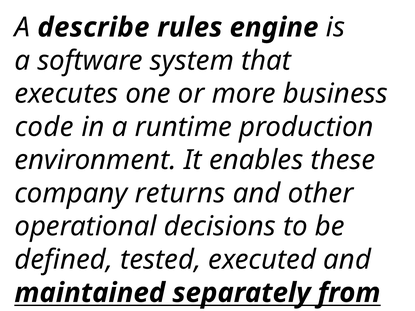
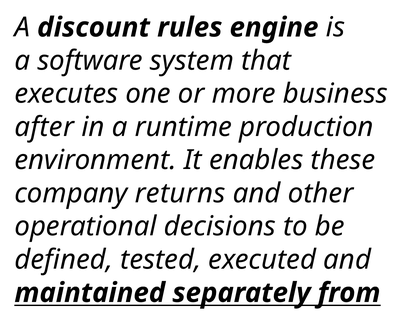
describe: describe -> discount (94, 27)
code: code -> after (44, 127)
